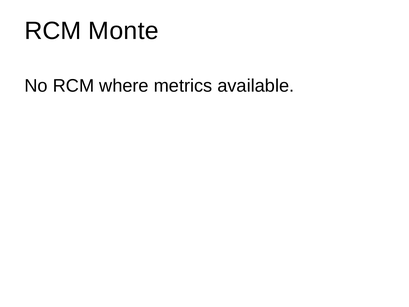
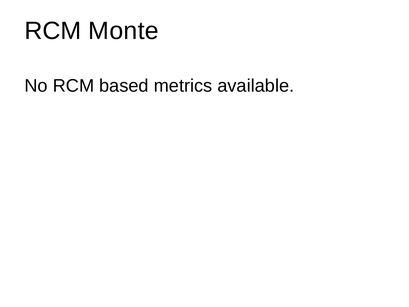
where: where -> based (124, 86)
